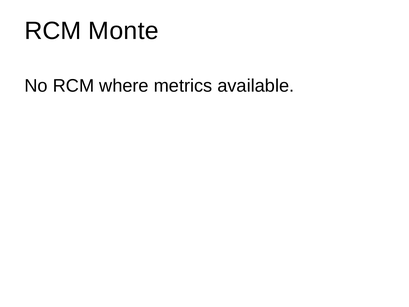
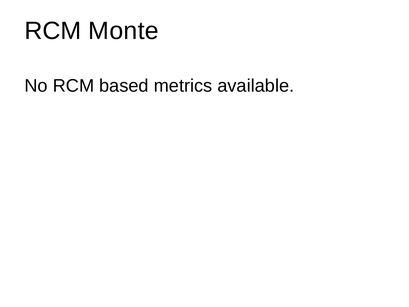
where: where -> based (124, 86)
